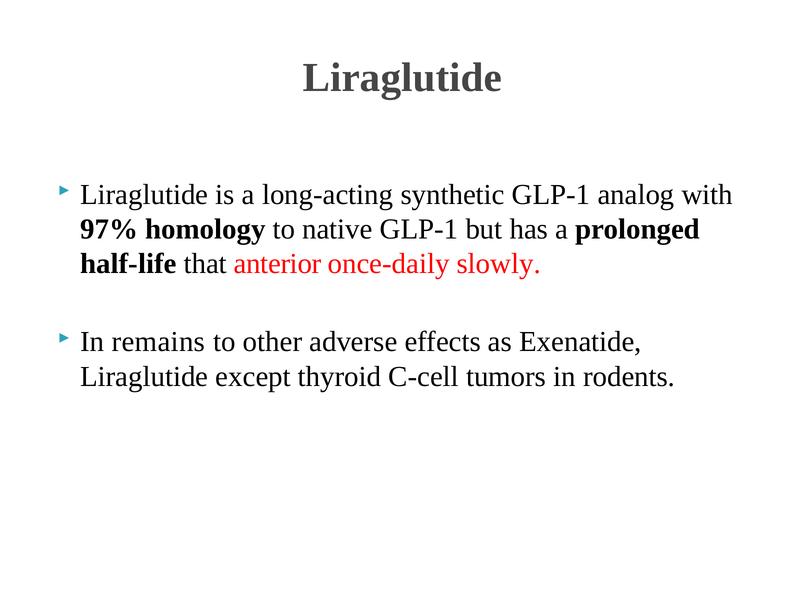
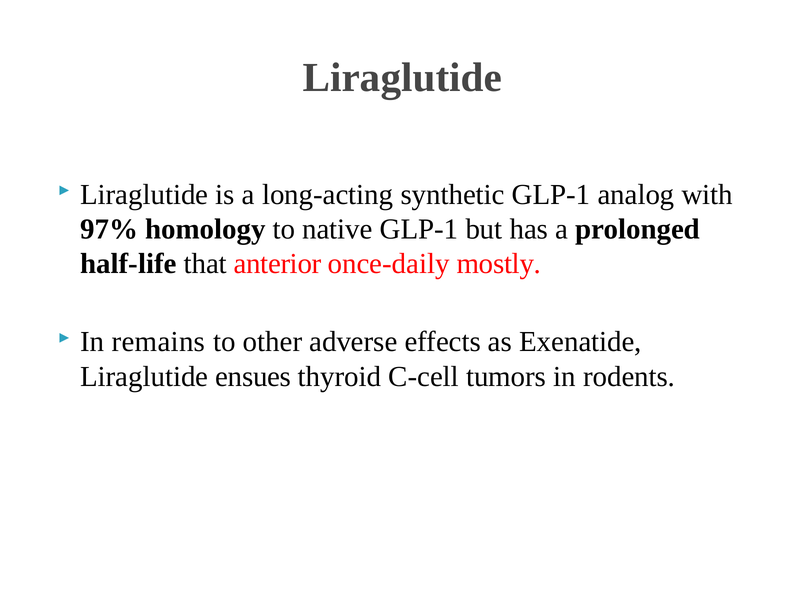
slowly: slowly -> mostly (499, 264)
except: except -> ensues (253, 376)
